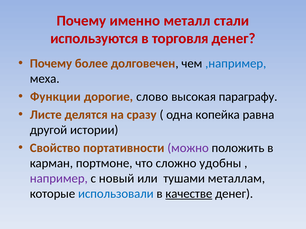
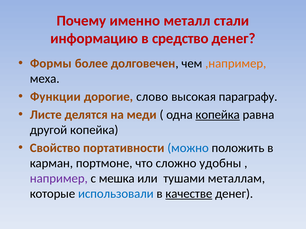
используются: используются -> информацию (94, 39)
торговля: торговля -> средство (180, 39)
Почему: Почему -> Формы (51, 64)
,например colour: blue -> orange (236, 64)
сразу: сразу -> меди (142, 115)
копейка underline: none -> present (218, 115)
другой истории: истории -> копейка (94, 130)
можно colour: purple -> blue (188, 148)
новый: новый -> мешка (117, 179)
